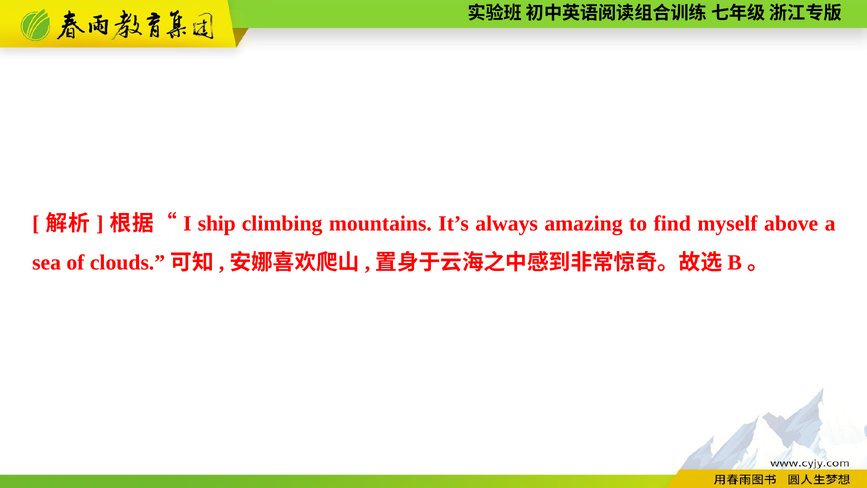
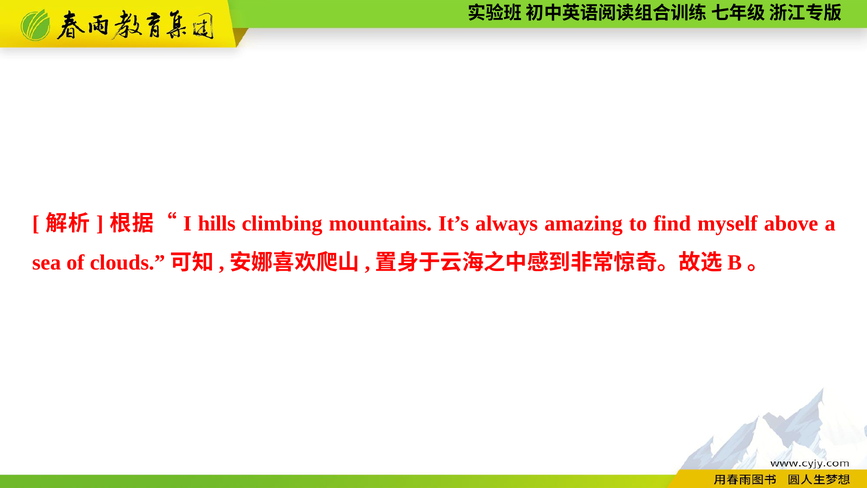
ship: ship -> hills (217, 223)
